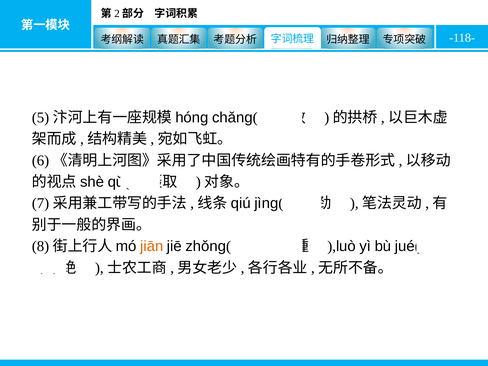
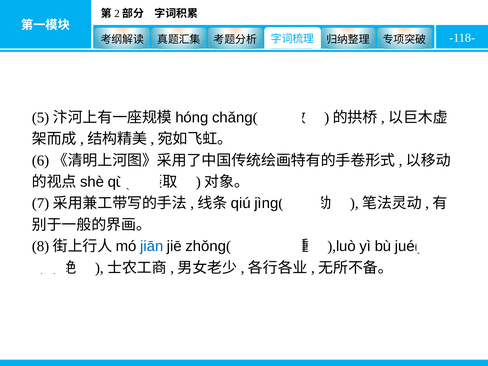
jiān colour: orange -> blue (152, 246)
